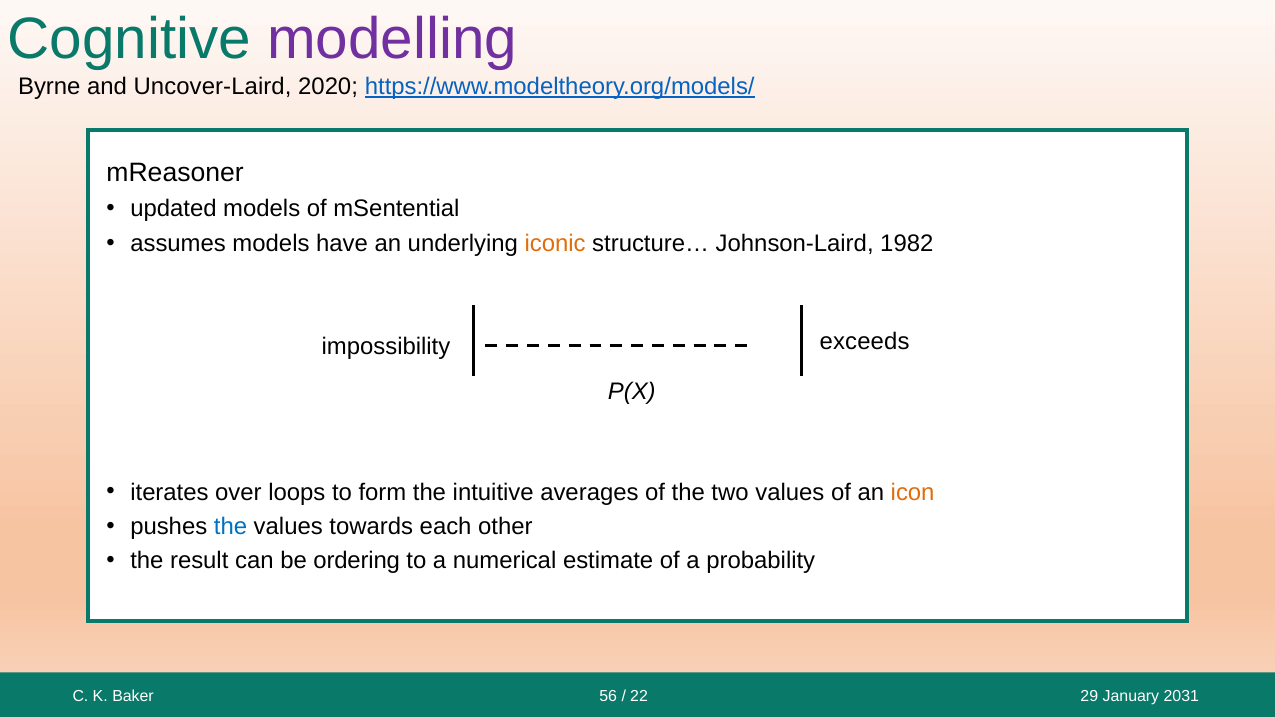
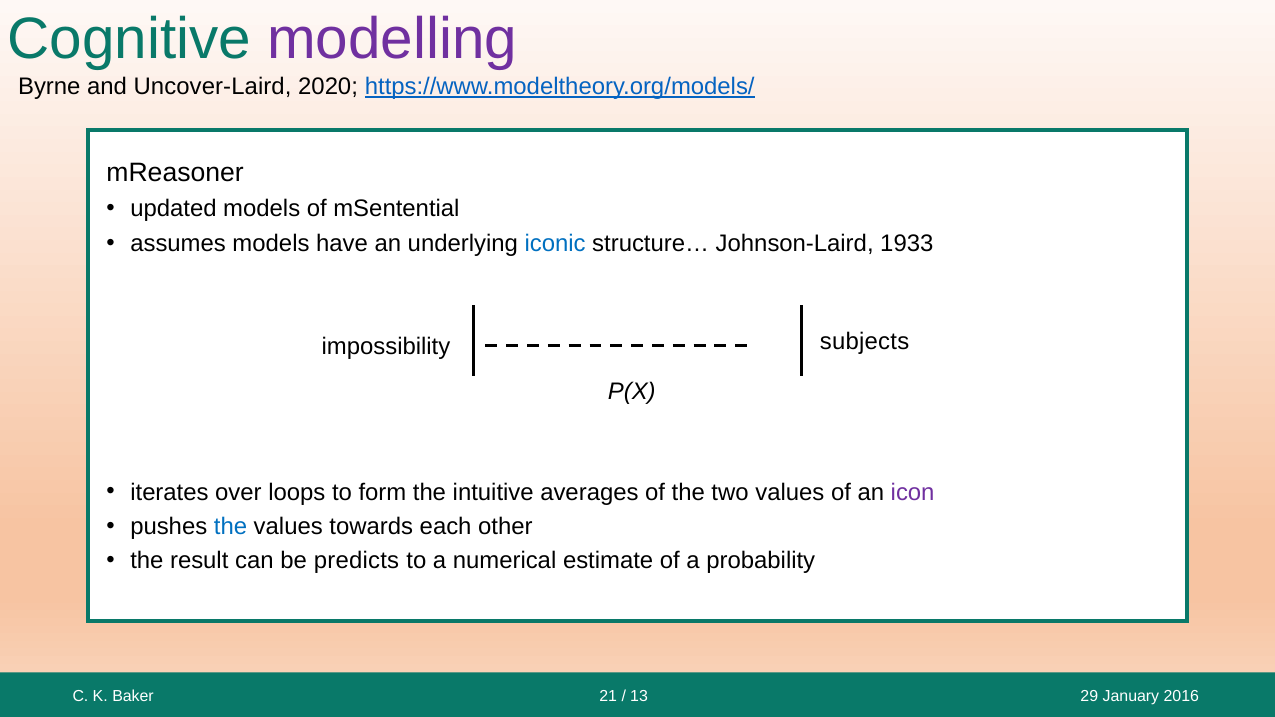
iconic colour: orange -> blue (555, 243)
1982: 1982 -> 1933 (907, 243)
exceeds: exceeds -> subjects (865, 342)
icon colour: orange -> purple (913, 492)
ordering: ordering -> predicts (356, 561)
56: 56 -> 21 (608, 696)
22: 22 -> 13 (639, 696)
2031: 2031 -> 2016 (1181, 696)
